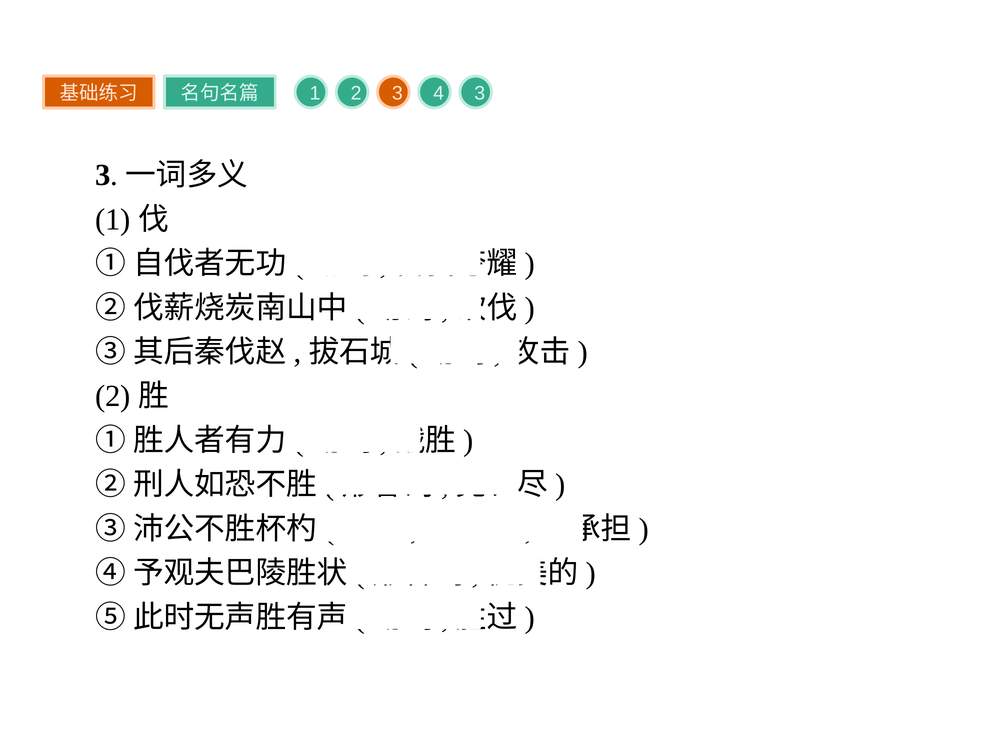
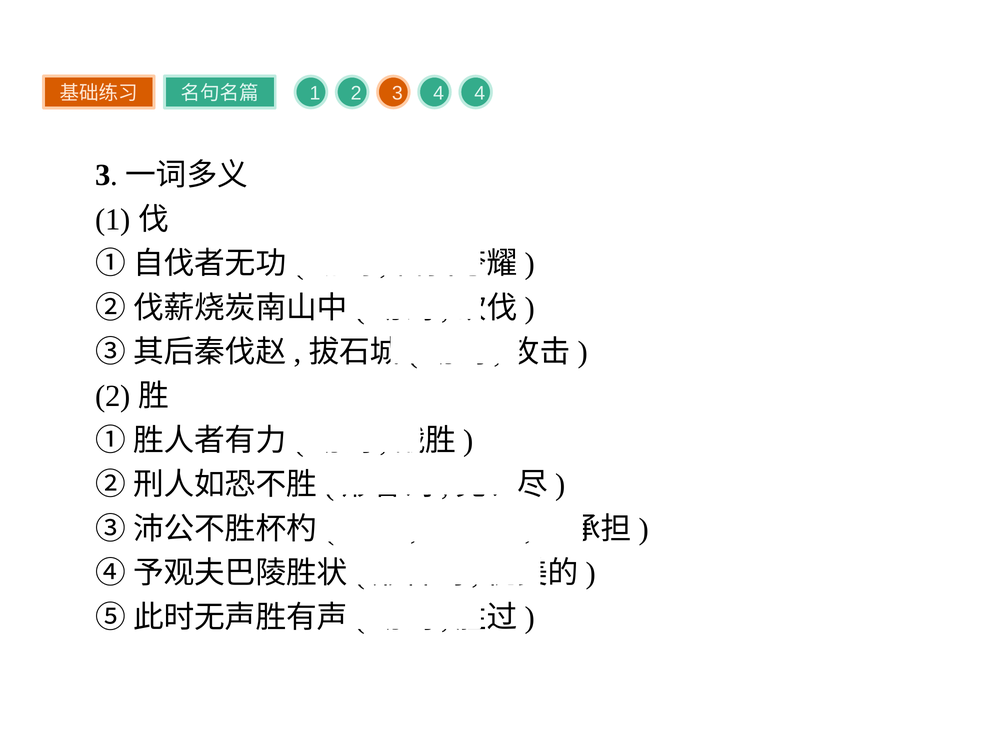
4 3: 3 -> 4 (480, 93)
